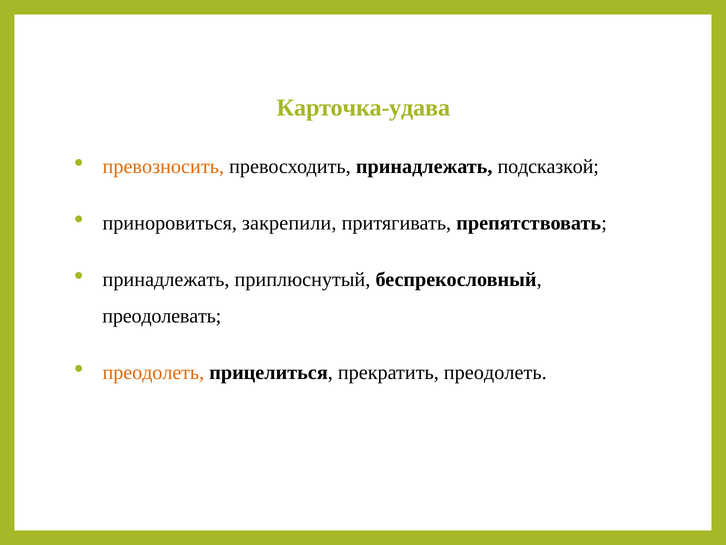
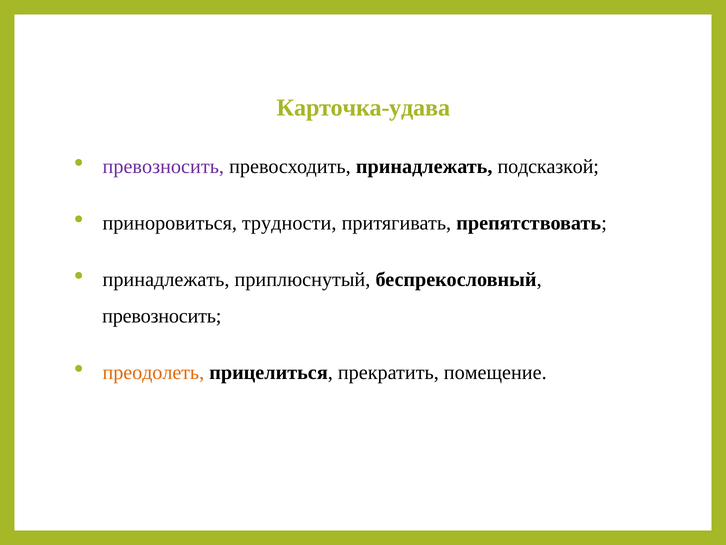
превозносить colour: orange -> purple (163, 166)
закрепили: закрепили -> трудности (289, 223)
преодолевать: преодолевать -> превозносить (162, 316)
прекратить преодолеть: преодолеть -> помещение (495, 372)
